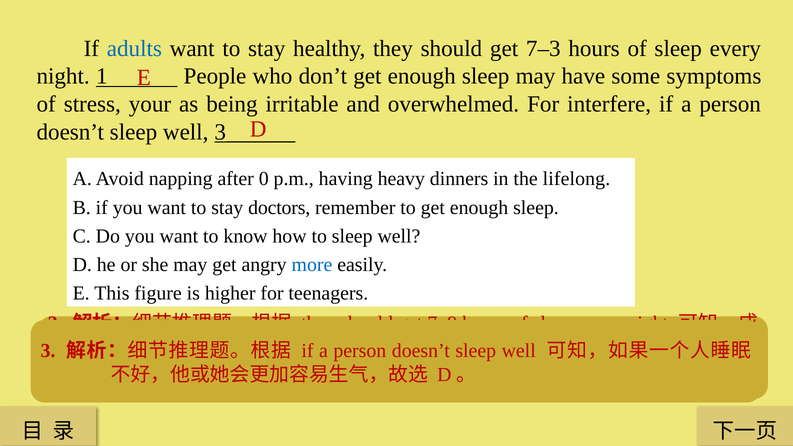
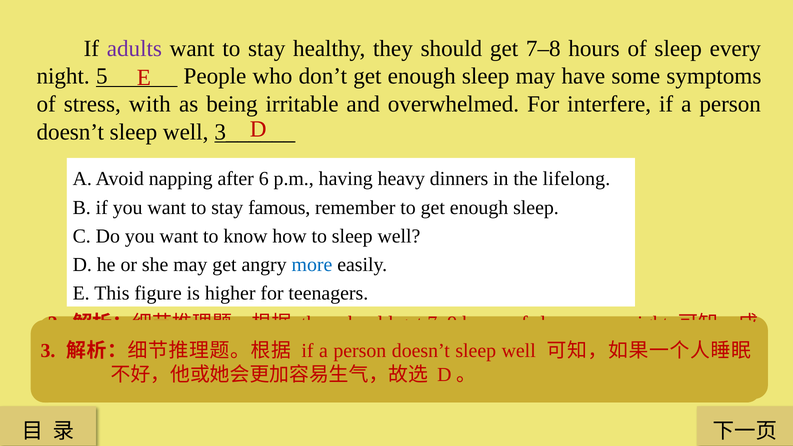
adults colour: blue -> purple (134, 49)
7–3: 7–3 -> 7–8 (543, 49)
1: 1 -> 5 (102, 76)
your: your -> with (150, 104)
0: 0 -> 6 (264, 179)
doctors: doctors -> famous (279, 207)
